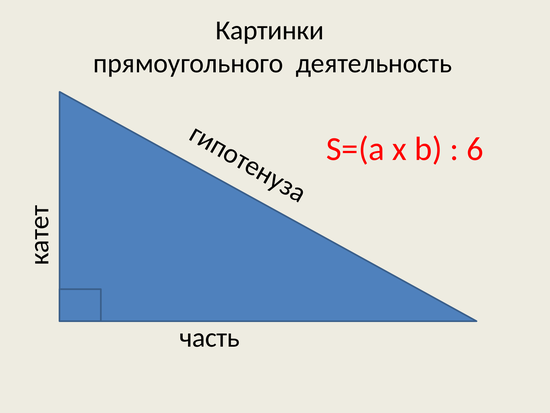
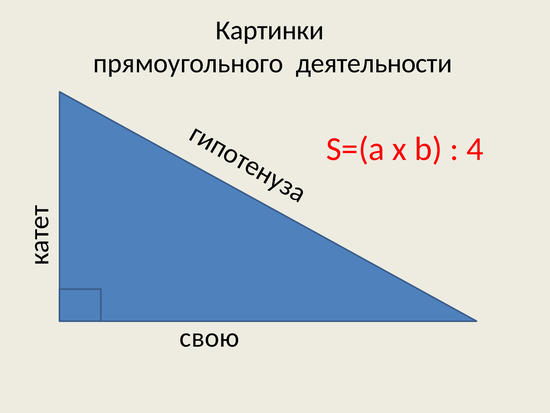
деятельность: деятельность -> деятельности (374, 63)
6: 6 -> 4 (475, 149)
часть: часть -> свою (209, 337)
